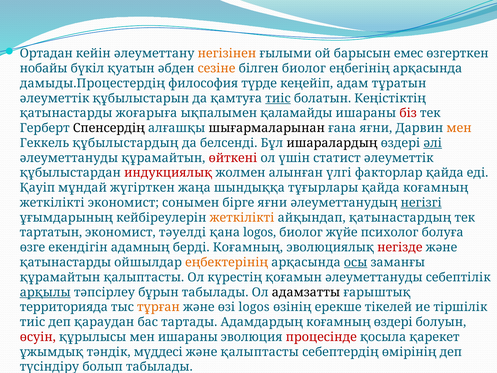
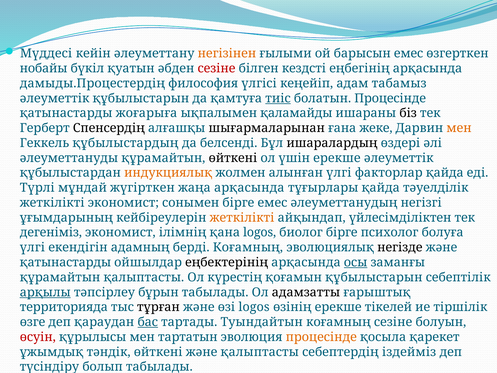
Ортадан: Ортадан -> Мүддесі (46, 53)
сезіне colour: orange -> red (217, 68)
білген биолог: биолог -> кездсті (304, 68)
түрде: түрде -> үлгісі (259, 83)
тұратын: тұратын -> табамыз (399, 83)
болатын Кеңістіктің: Кеңістіктің -> Процесінде (390, 98)
біз colour: red -> black (408, 113)
ғана яғни: яғни -> жеке (376, 128)
әлі underline: present -> none (433, 143)
өйткені colour: red -> black (233, 158)
үшін статист: статист -> ерекше (337, 158)
индукциялық colour: red -> orange (168, 173)
Қауіп: Қауіп -> Түрлі (37, 188)
жаңа шындыққа: шындыққа -> арқасында (249, 188)
қайда коғамның: коғамның -> тәуелділік (436, 188)
бірге яғни: яғни -> емес (272, 203)
негізгі underline: present -> none (421, 203)
қатынастардың: қатынастардың -> үйлесімділіктен (400, 217)
тартатын: тартатын -> дегеніміз (51, 232)
тәуелді: тәуелді -> ілімнің (183, 232)
биолог жүйе: жүйе -> бірге (342, 232)
өзге: өзге -> үлгі (32, 247)
негізде colour: red -> black (400, 247)
еңбектерінің colour: orange -> black (227, 262)
қоғамын әлеуметтануды: әлеуметтануды -> құбылыстарын (374, 277)
тұрған colour: orange -> black (158, 307)
тиіс: тиіс -> өзге (33, 322)
бас underline: none -> present (148, 322)
Адамдардың: Адамдардың -> Туындайтын (262, 322)
коғамның өздері: өздері -> сезіне (393, 322)
мен ишараны: ишараны -> тартатын (188, 337)
процесінде colour: red -> orange (321, 337)
тәндік мүддесі: мүддесі -> өйткені (158, 352)
өмірінің: өмірінің -> іздейміз (409, 352)
